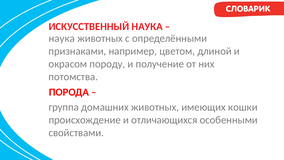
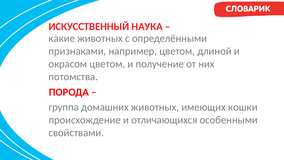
наука: наука -> какие (62, 38)
окрасом породу: породу -> цветом (107, 64)
